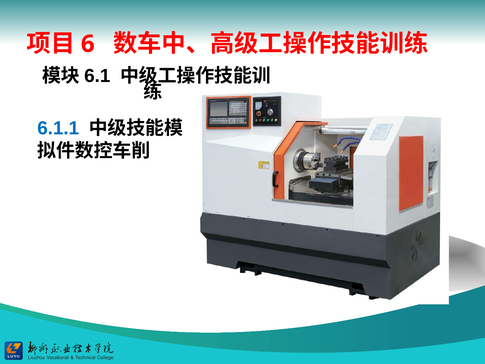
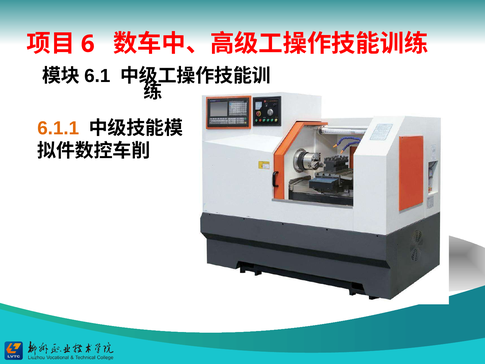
6.1.1 colour: blue -> orange (58, 128)
